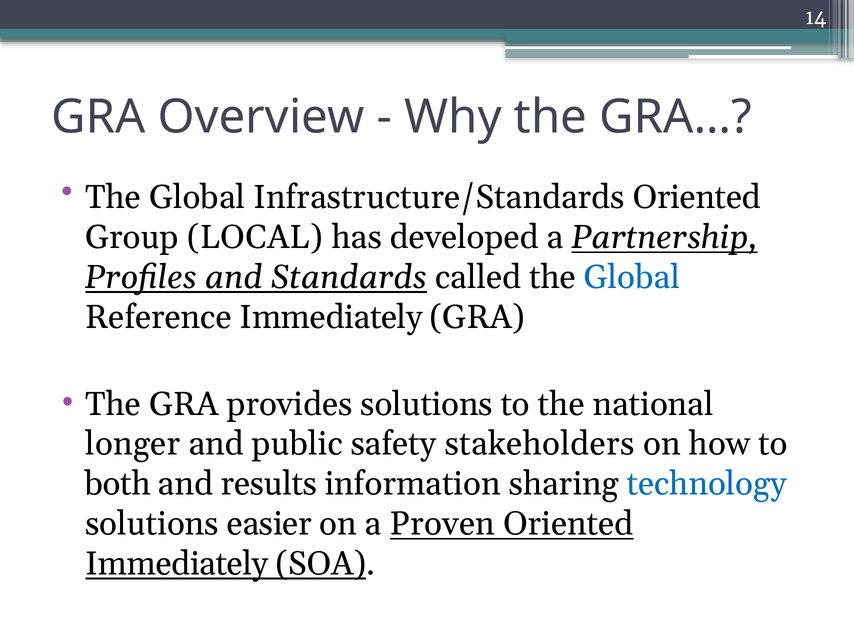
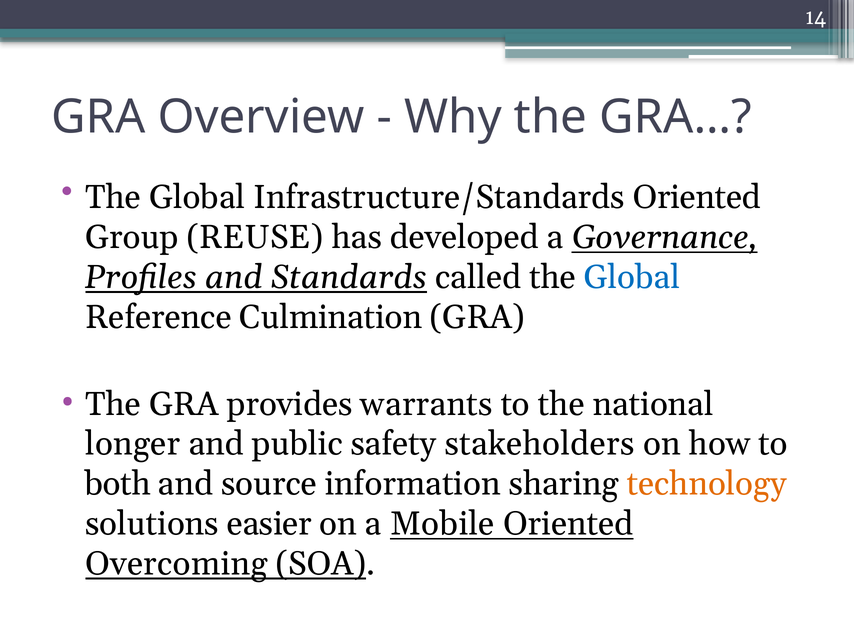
LOCAL: LOCAL -> REUSE (255, 237)
Partnership: Partnership -> Governance (665, 237)
Reference Immediately: Immediately -> Culmination (331, 317)
provides solutions: solutions -> warrants (426, 404)
results: results -> source (269, 484)
technology colour: blue -> orange (707, 484)
Proven: Proven -> Mobile (442, 523)
Immediately: Immediately -> Overcoming (176, 563)
